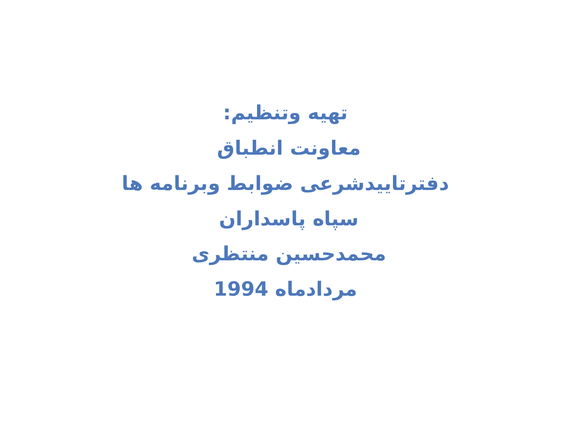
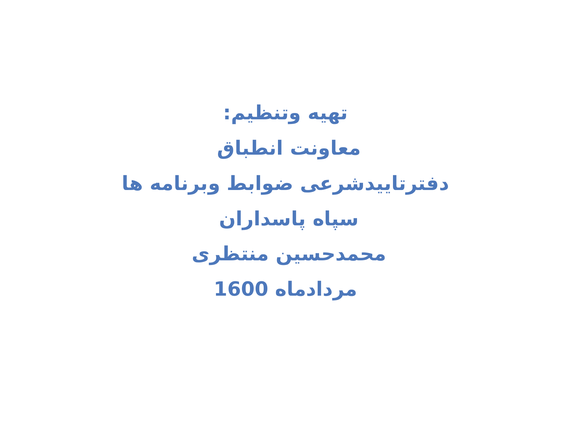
1994: 1994 -> 1600 (241, 289)
